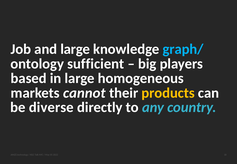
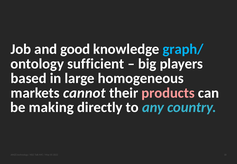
and large: large -> good (75, 49)
products colour: yellow -> pink (168, 93)
diverse: diverse -> making (51, 107)
